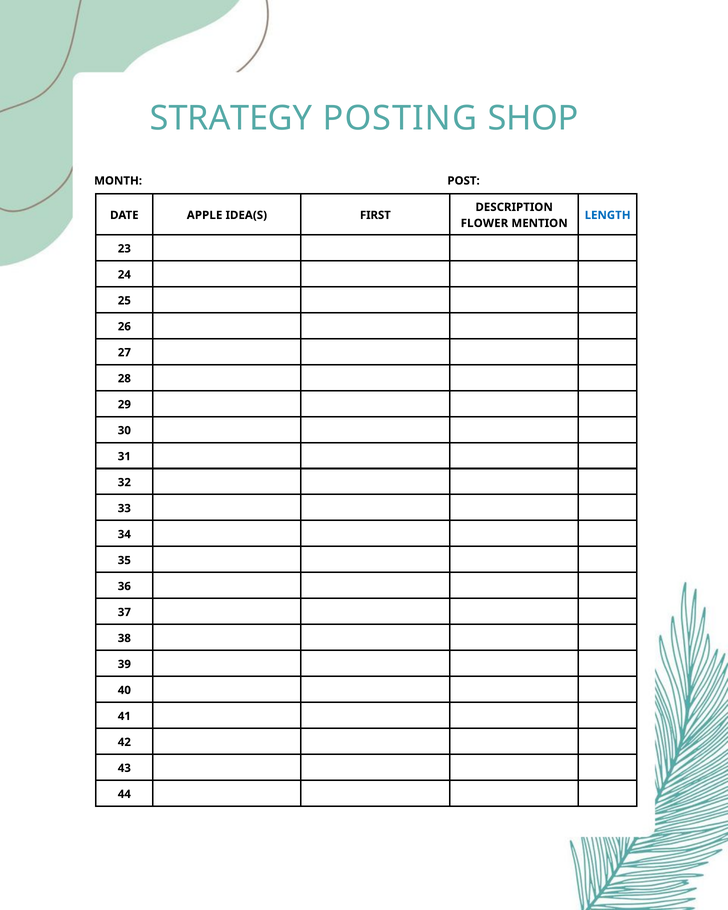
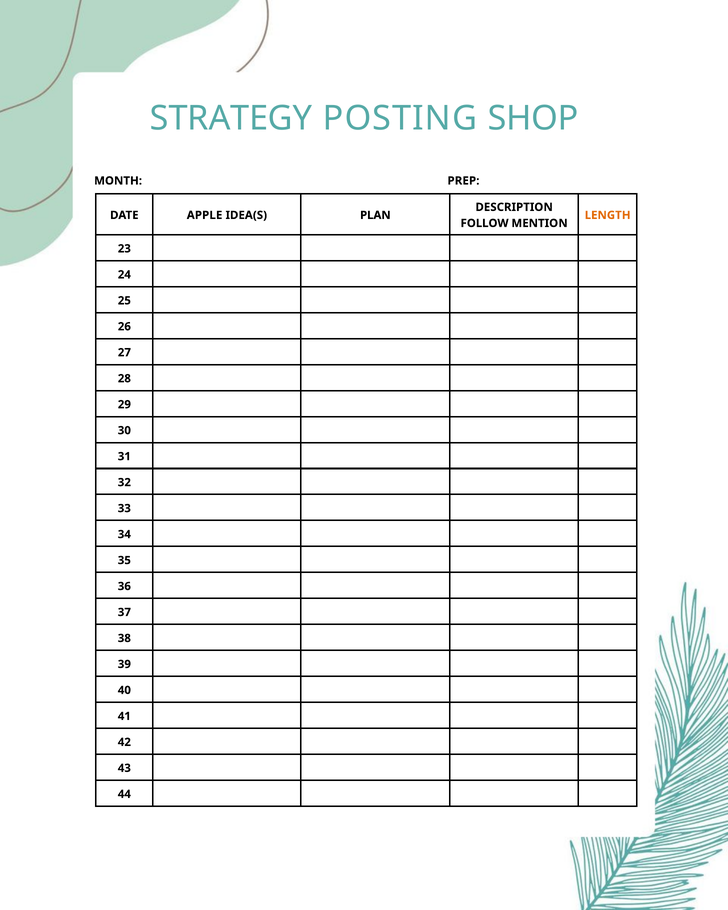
POST: POST -> PREP (463, 181)
FIRST: FIRST -> PLAN (375, 215)
LENGTH colour: blue -> orange (608, 215)
FLOWER: FLOWER -> FOLLOW (485, 223)
